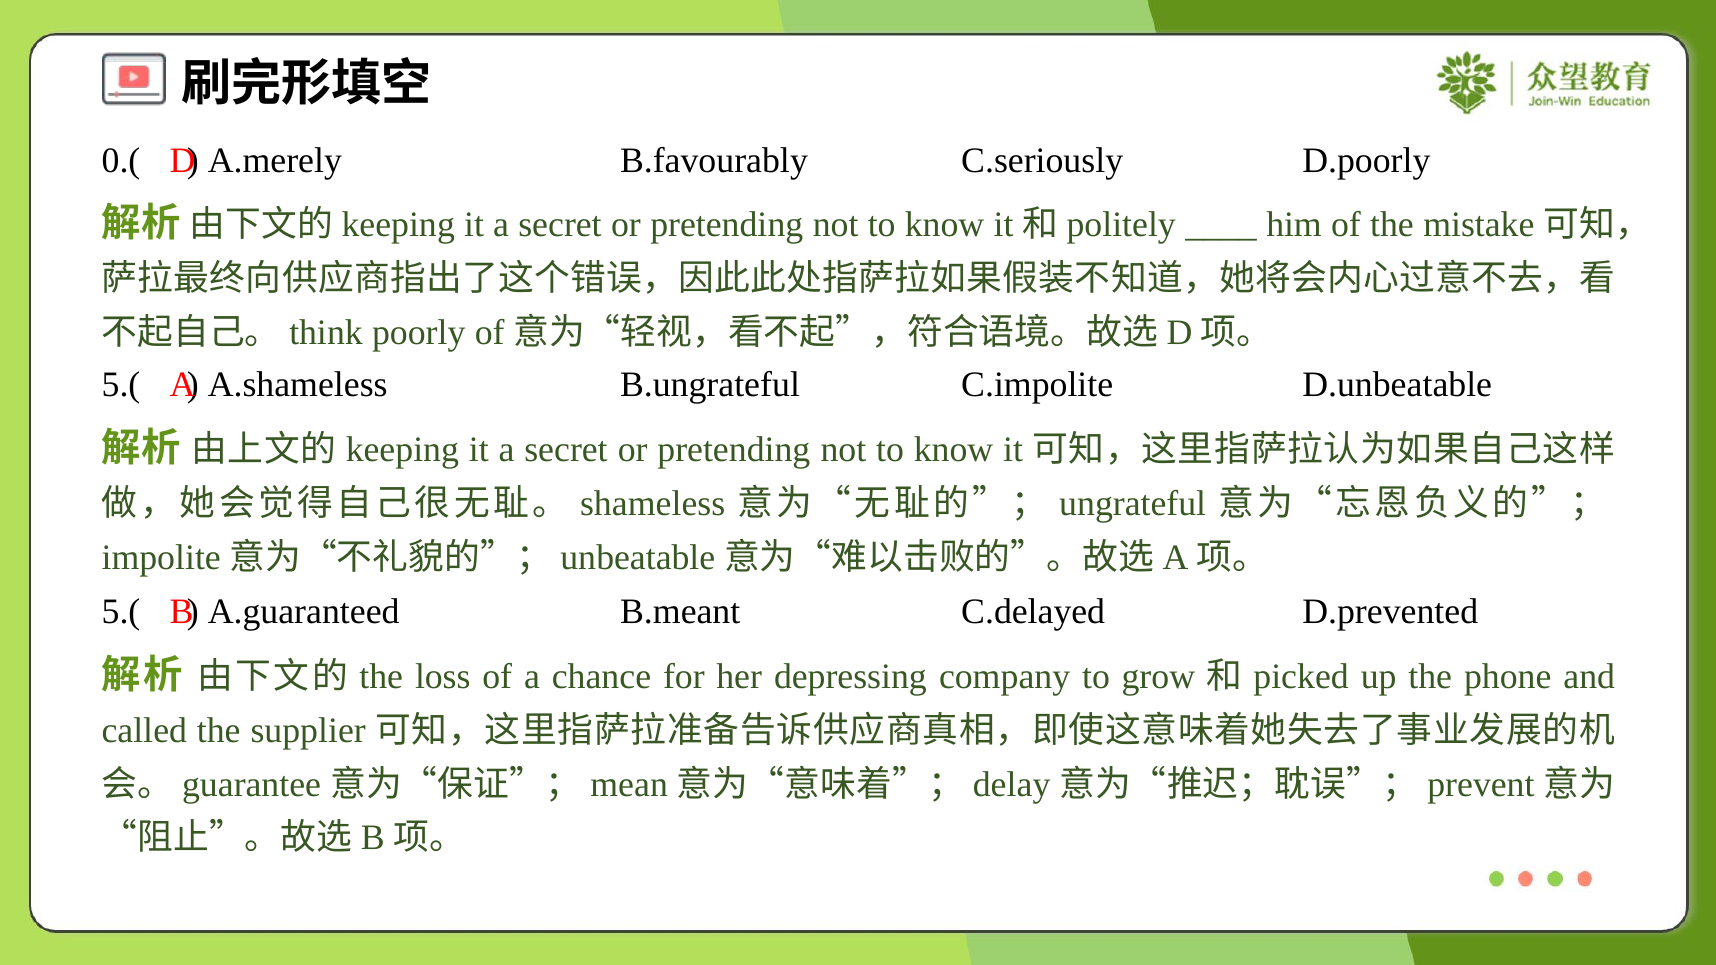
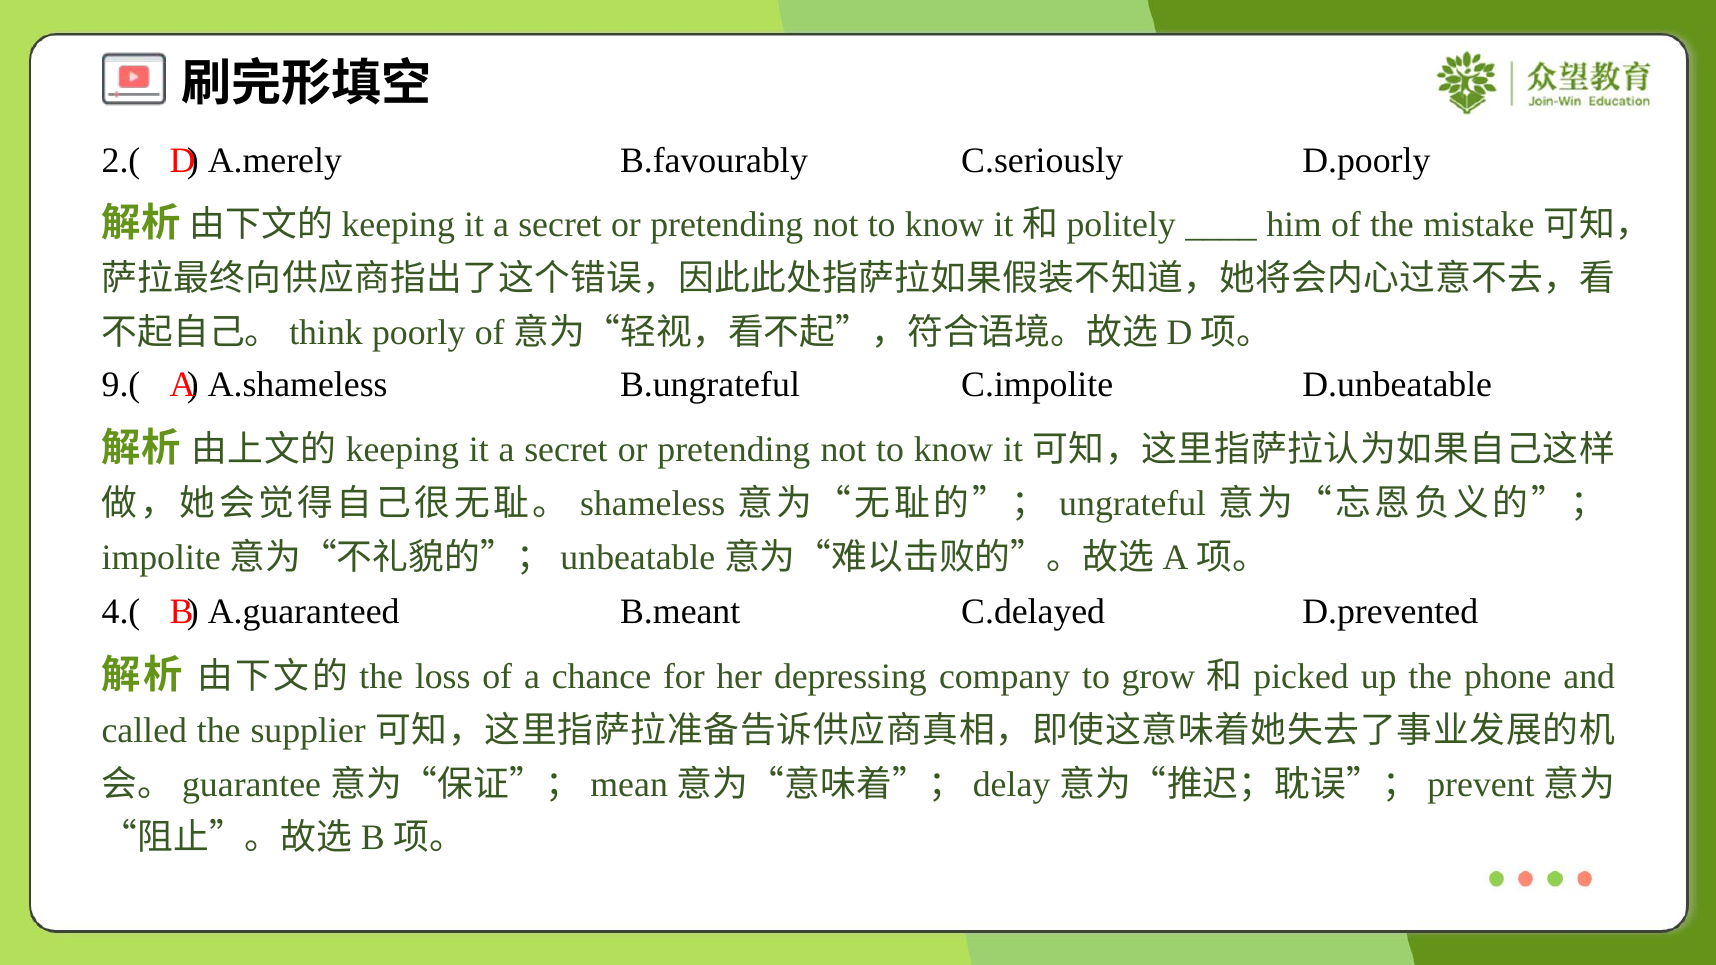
0.(: 0.( -> 2.( (121, 161)
5.(: 5.( -> 9.( (121, 385)
5.(: 5.( -> 4.( (121, 612)
